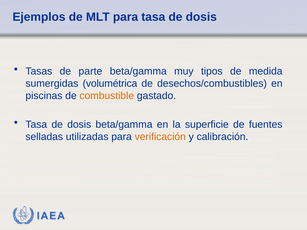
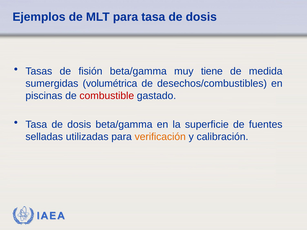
parte: parte -> fisión (90, 71)
tipos: tipos -> tiene (212, 71)
combustible colour: orange -> red (107, 96)
